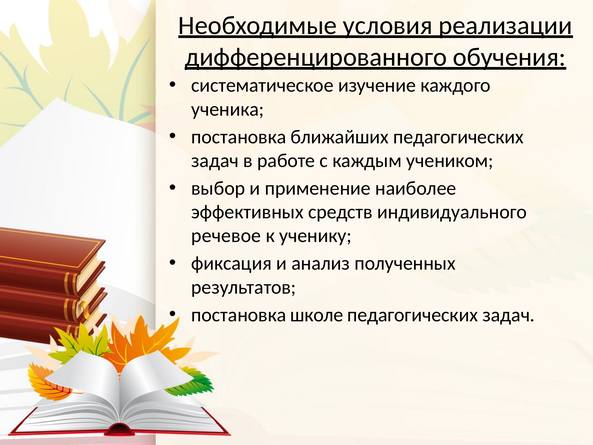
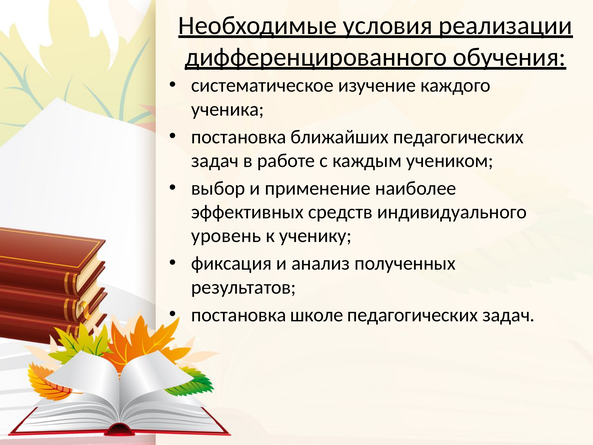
речевое: речевое -> уровень (226, 236)
